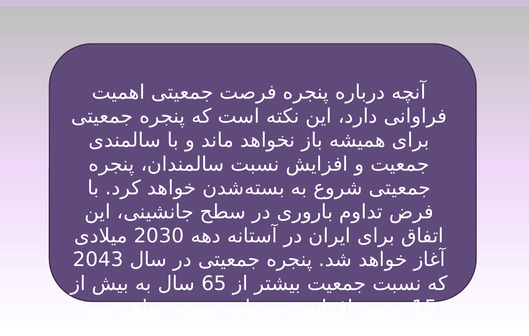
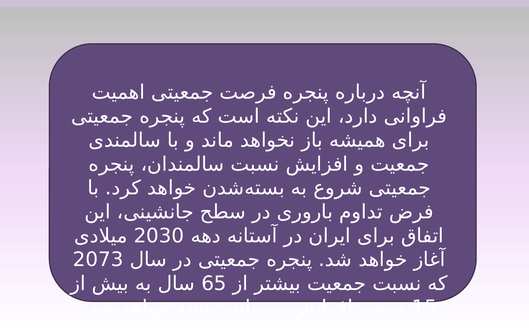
2043: 2043 -> 2073 (98, 260)
